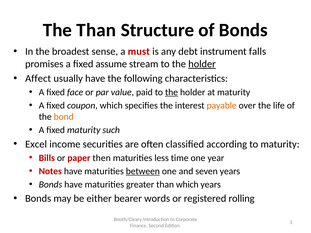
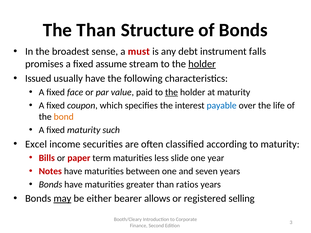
Affect: Affect -> Issued (38, 78)
payable colour: orange -> blue (222, 106)
then: then -> term (102, 158)
time: time -> slide (180, 158)
between underline: present -> none (143, 171)
than which: which -> ratios (187, 185)
may underline: none -> present (62, 199)
words: words -> allows (157, 199)
rolling: rolling -> selling (242, 199)
